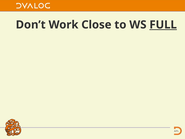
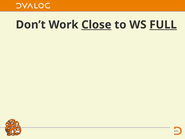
Close underline: none -> present (96, 25)
